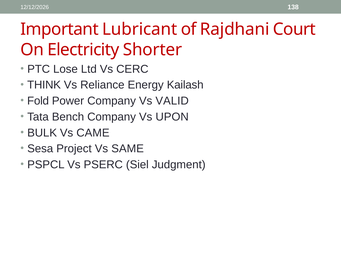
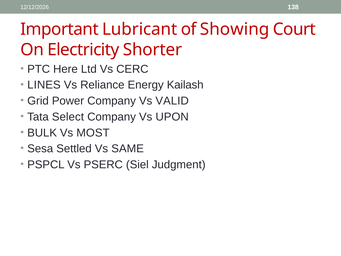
Rajdhani: Rajdhani -> Showing (235, 29)
Lose: Lose -> Here (65, 69)
THINK: THINK -> LINES (44, 85)
Fold: Fold -> Grid (38, 101)
Bench: Bench -> Select (68, 117)
CAME: CAME -> MOST (93, 133)
Project: Project -> Settled (74, 149)
